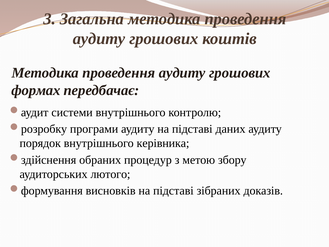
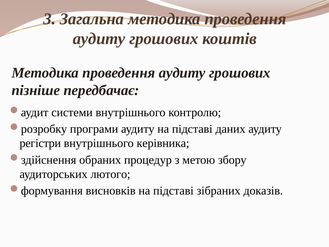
формах: формах -> пізніше (36, 90)
порядок: порядок -> регістри (40, 143)
